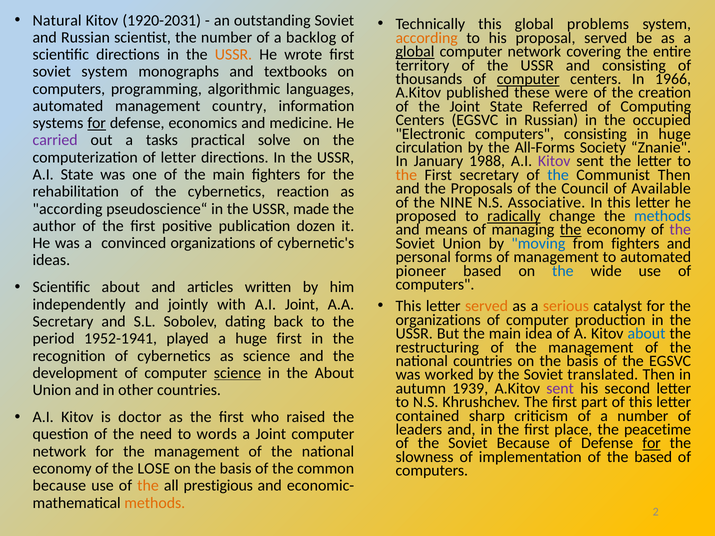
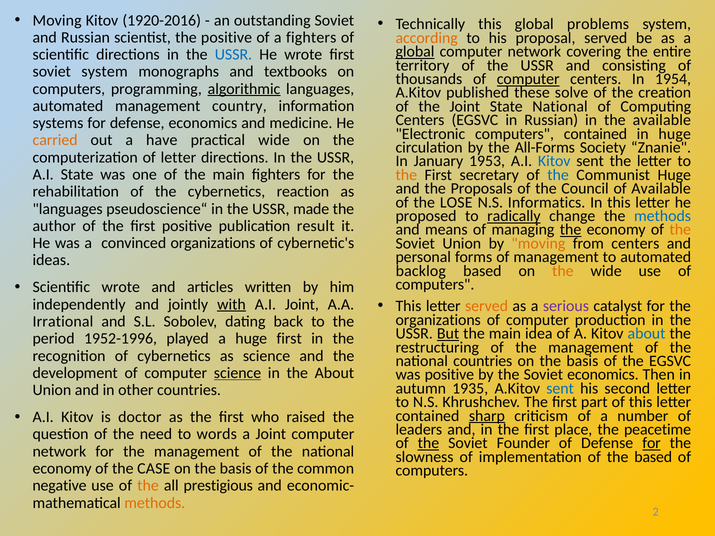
Natural: Natural -> Moving (57, 20)
1920-2031: 1920-2031 -> 1920-2016 (162, 20)
the number: number -> positive (227, 37)
a backlog: backlog -> fighters (311, 37)
USSR colour: orange -> blue (233, 55)
1966: 1966 -> 1954 (673, 79)
algorithmic underline: none -> present (244, 89)
were: were -> solve (572, 93)
State Referred: Referred -> National (560, 106)
the occupied: occupied -> available (662, 120)
for underline: present -> none (97, 123)
computers consisting: consisting -> contained (595, 134)
carried colour: purple -> orange (55, 140)
tasks: tasks -> have (162, 140)
practical solve: solve -> wide (274, 140)
1988: 1988 -> 1953 (487, 161)
Kitov colour: purple -> blue (554, 161)
Communist Then: Then -> Huge (674, 175)
NINE: NINE -> LOSE (456, 202)
Associative: Associative -> Informatics (547, 202)
according: according -> languages (68, 209)
dozen: dozen -> result (316, 226)
the colour: purple -> orange (680, 230)
moving colour: blue -> orange (538, 244)
from fighters: fighters -> centers (635, 244)
pioneer: pioneer -> backlog (421, 271)
the colour: blue -> orange (563, 271)
Scientific about: about -> wrote (121, 287)
serious colour: orange -> purple (566, 306)
with underline: none -> present (231, 305)
Secretary: Secretary -> Irrational (63, 322)
But underline: none -> present (448, 334)
1952-1941: 1952-1941 -> 1952-1996 (121, 339)
was worked: worked -> positive (449, 375)
Soviet translated: translated -> economics (603, 375)
1939: 1939 -> 1935 (470, 389)
sent colour: purple -> blue (560, 389)
sharp underline: none -> present (487, 416)
the underline: none -> present (428, 443)
Soviet Because: Because -> Founder (523, 443)
LOSE: LOSE -> CASE (154, 469)
because: because -> negative (59, 486)
